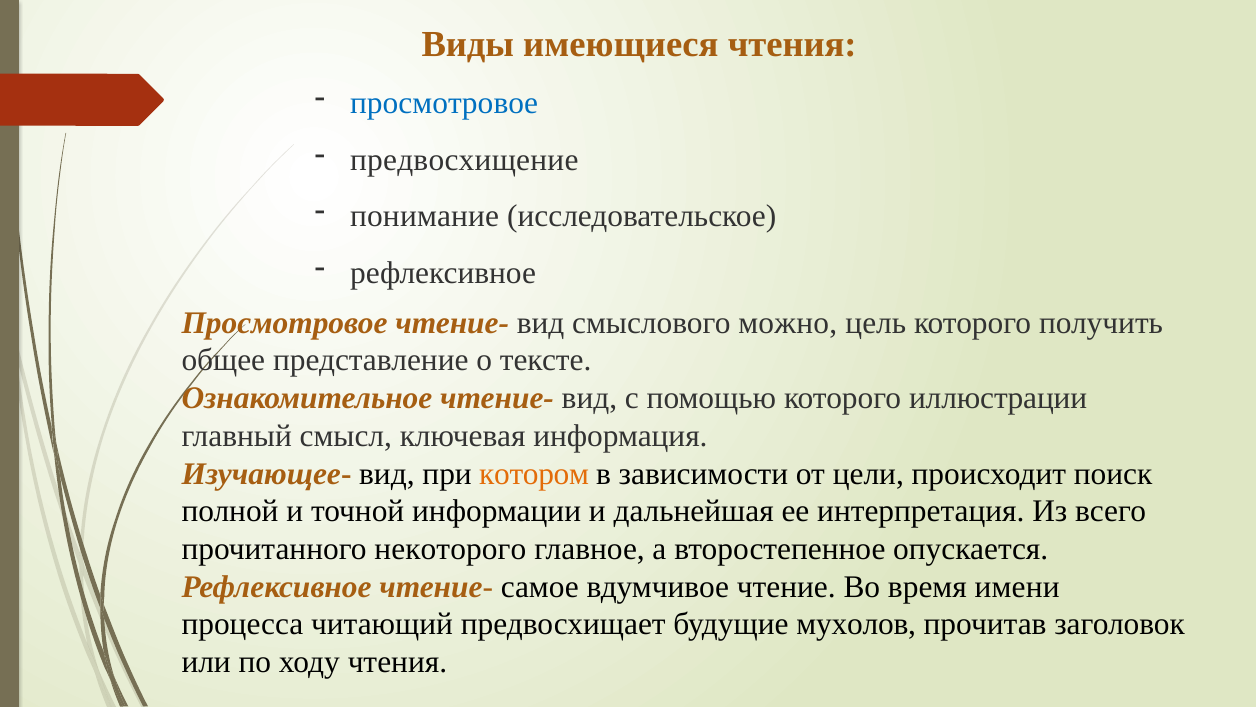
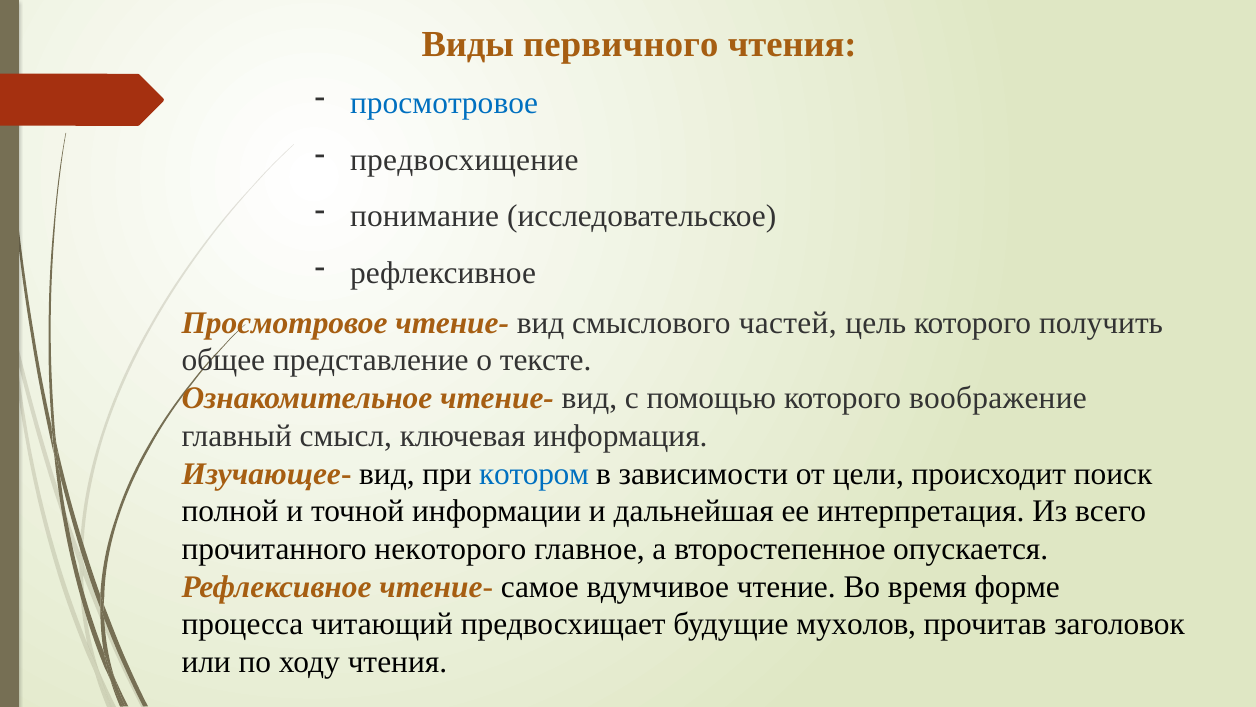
имеющиеся: имеющиеся -> первичного (621, 44)
можно: можно -> частей (788, 323)
иллюстрации: иллюстрации -> воображение (998, 398)
котором colour: orange -> blue (534, 473)
имени: имени -> форме (1017, 586)
